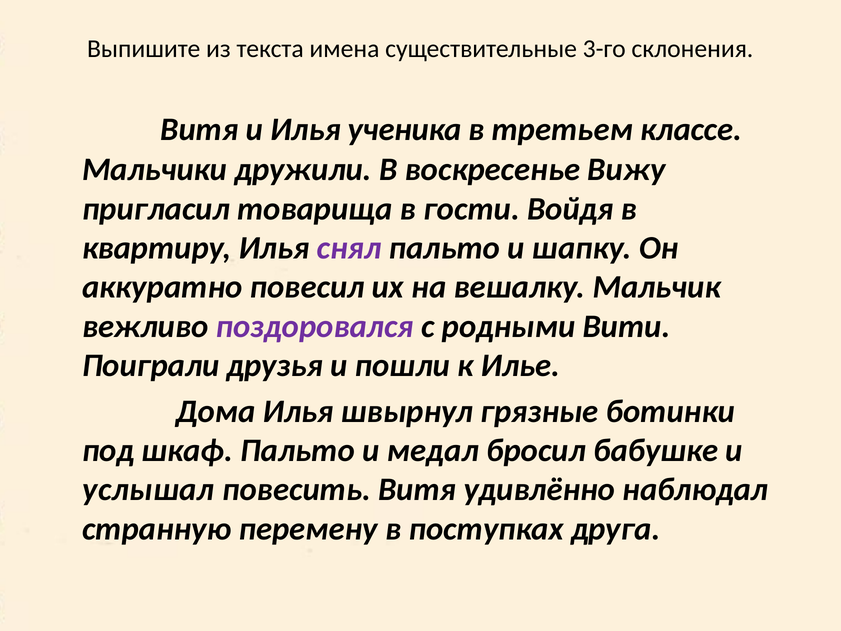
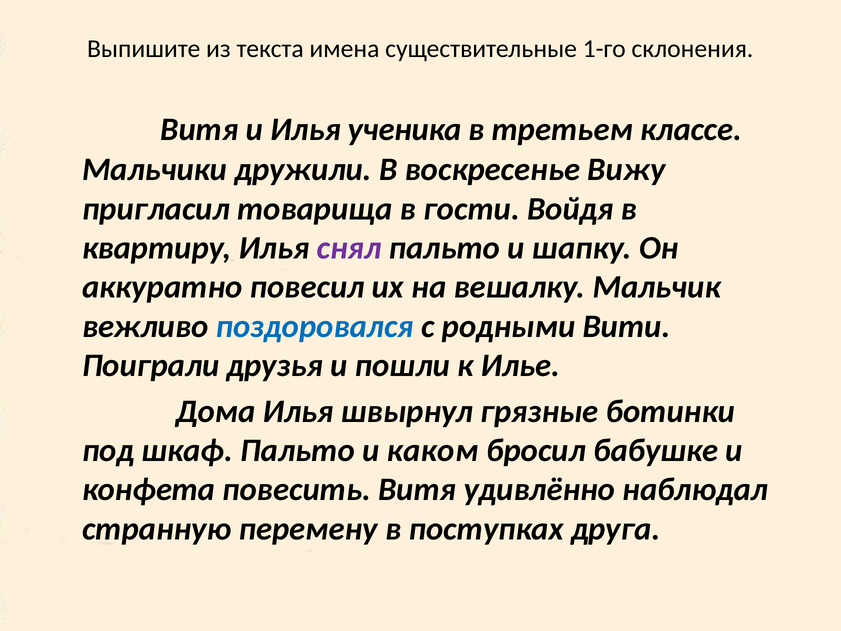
3-го: 3-го -> 1-го (604, 49)
поздоровался colour: purple -> blue (315, 326)
медал: медал -> каком (433, 450)
услышал: услышал -> конфета (149, 489)
